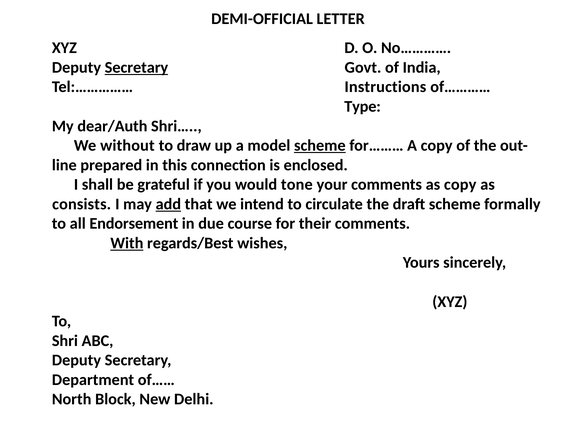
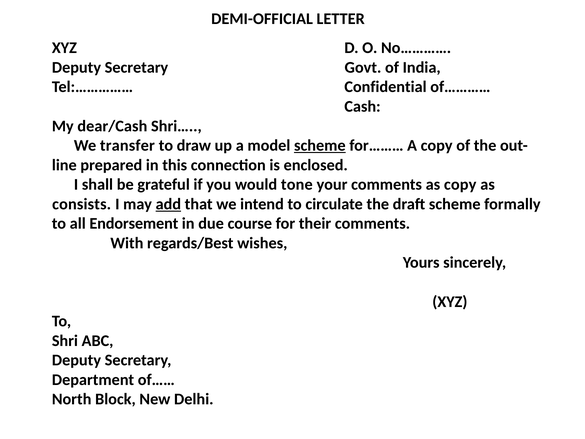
Secretary underline: present -> none (136, 67)
Instructions: Instructions -> Confidential (385, 87)
Type: Type -> Cash (362, 106)
dear/Auth: dear/Auth -> dear/Cash (112, 126)
without: without -> transfer (127, 145)
With underline: present -> none (127, 243)
